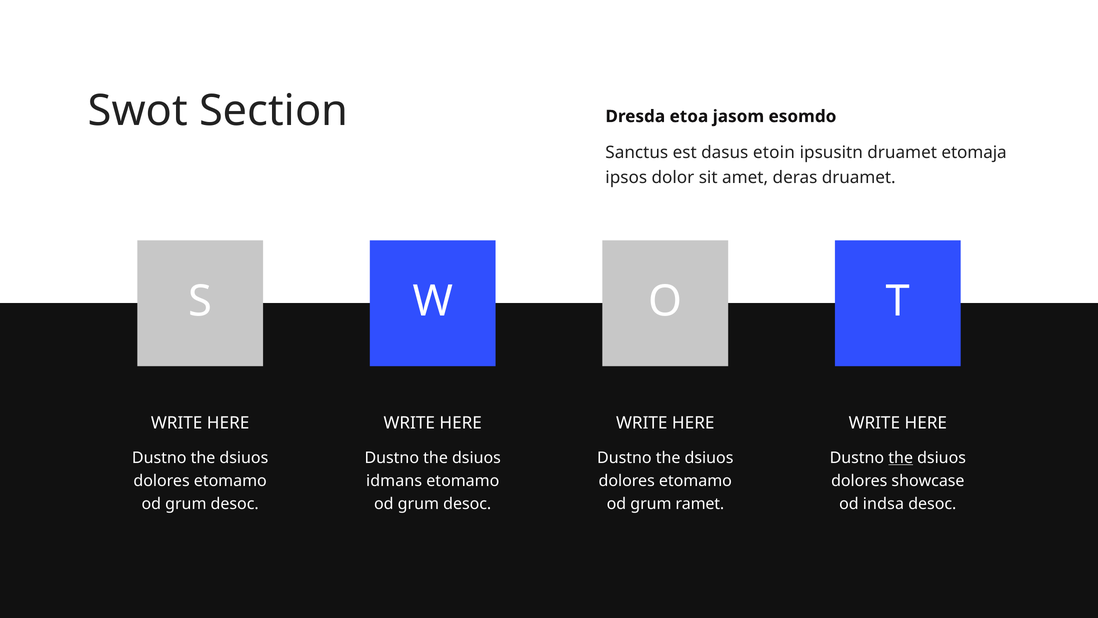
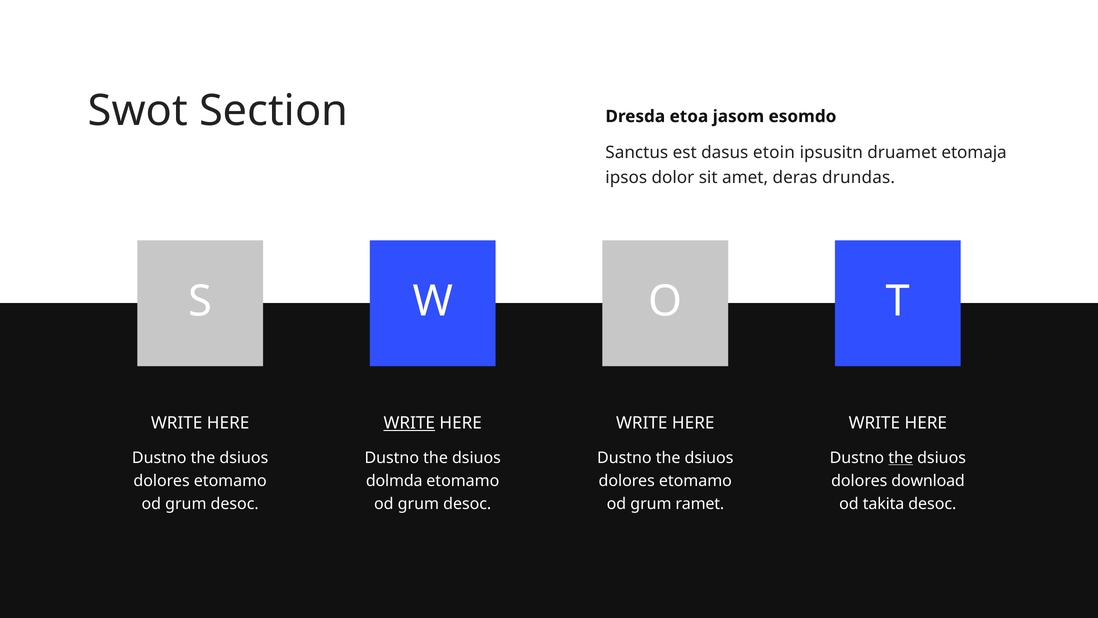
deras druamet: druamet -> drundas (859, 177)
WRITE underline: none -> present (409, 423)
idmans: idmans -> dolmda (394, 481)
showcase: showcase -> download (928, 481)
indsa: indsa -> takita (884, 504)
